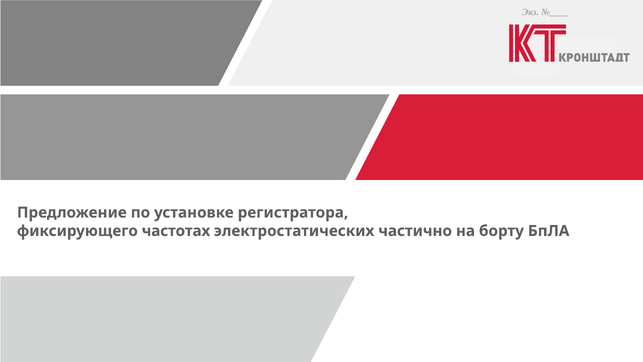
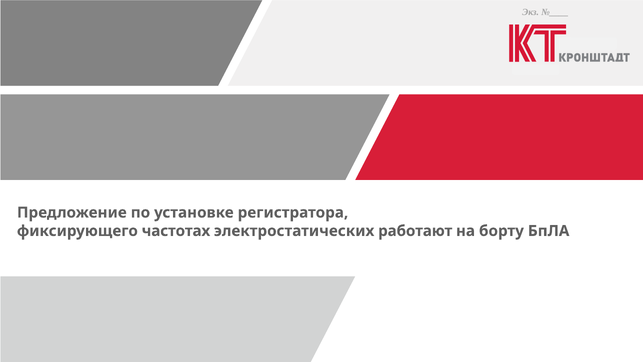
частично: частично -> работают (415, 231)
